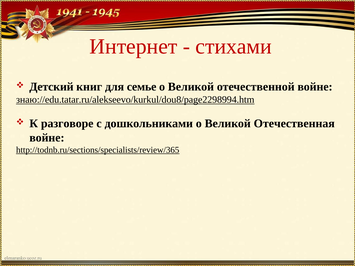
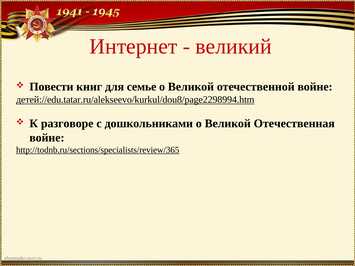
стихами: стихами -> великий (234, 47)
Детский: Детский -> Повести (51, 87)
знаю://edu.tatar.ru/alekseevo/kurkul/dou8/page2298994.htm: знаю://edu.tatar.ru/alekseevo/kurkul/dou8/page2298994.htm -> детей://edu.tatar.ru/alekseevo/kurkul/dou8/page2298994.htm (135, 100)
